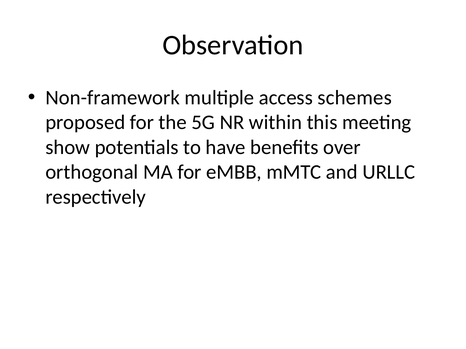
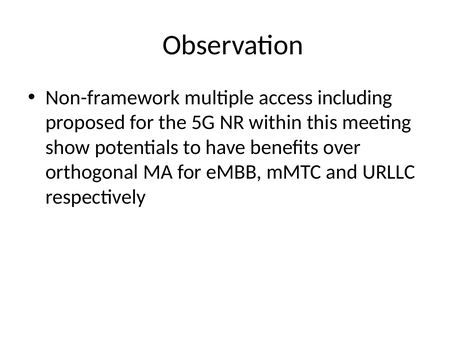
schemes: schemes -> including (355, 98)
